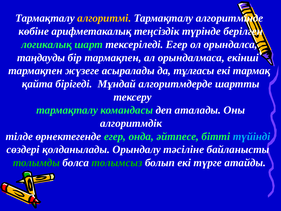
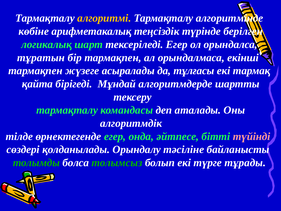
таңдауды: таңдауды -> тұратын (41, 58)
түйінді colour: light blue -> pink (252, 136)
атайды: атайды -> тұрады (245, 162)
